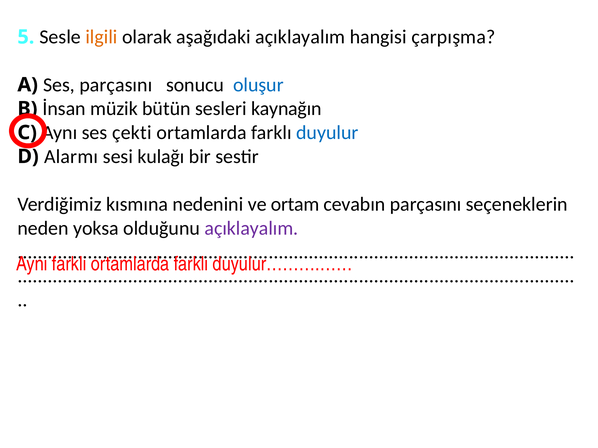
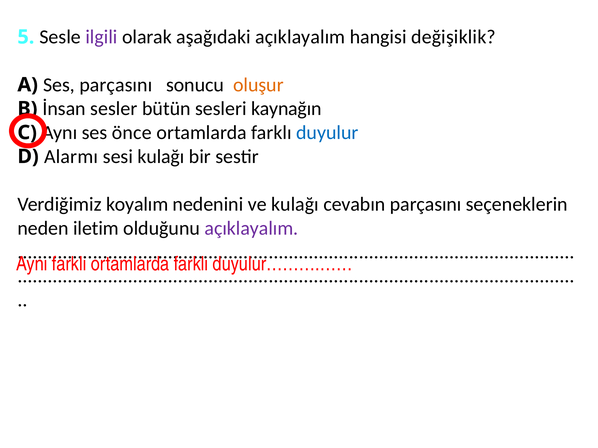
ilgili colour: orange -> purple (101, 37)
çarpışma: çarpışma -> değişiklik (453, 37)
oluşur colour: blue -> orange (258, 85)
müzik: müzik -> sesler (114, 109)
çekti: çekti -> önce (132, 133)
kısmına: kısmına -> koyalım (137, 204)
ve ortam: ortam -> kulağı (295, 204)
yoksa: yoksa -> iletim (96, 228)
